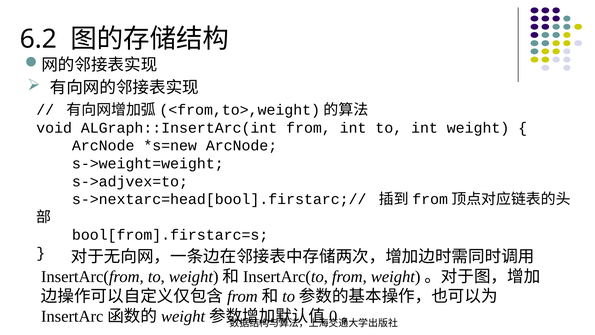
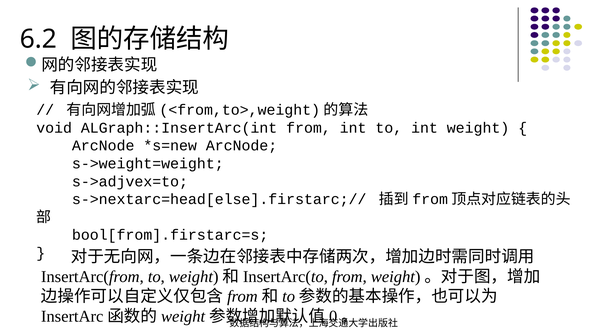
s->nextarc=head[bool].firstarc;//: s->nextarc=head[bool].firstarc;// -> s->nextarc=head[else].firstarc;// (219, 199)
